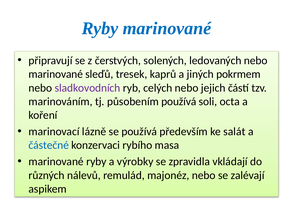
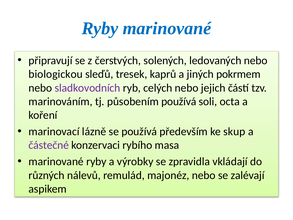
marinované: marinované -> biologickou (56, 74)
salát: salát -> skup (234, 131)
částečné colour: blue -> purple (49, 145)
